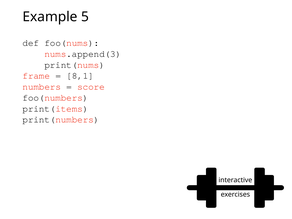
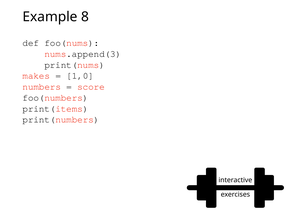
5: 5 -> 8 (85, 17)
frame: frame -> makes (36, 76)
8,1: 8,1 -> 1,0 (80, 76)
